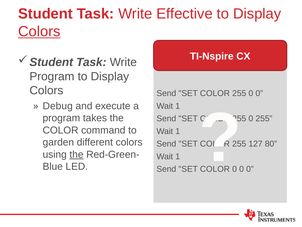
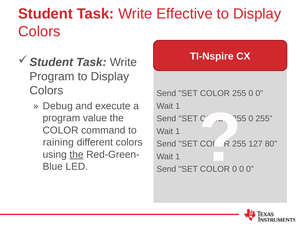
Colors underline: present -> none (39, 31)
takes: takes -> value (95, 118)
garden: garden -> raining (58, 142)
